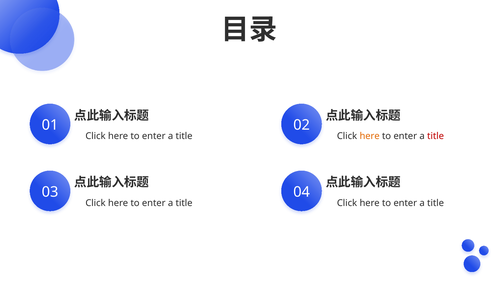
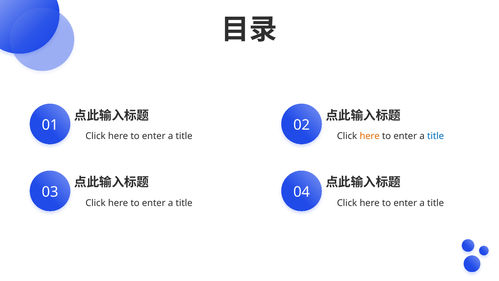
title colour: red -> blue (436, 136)
